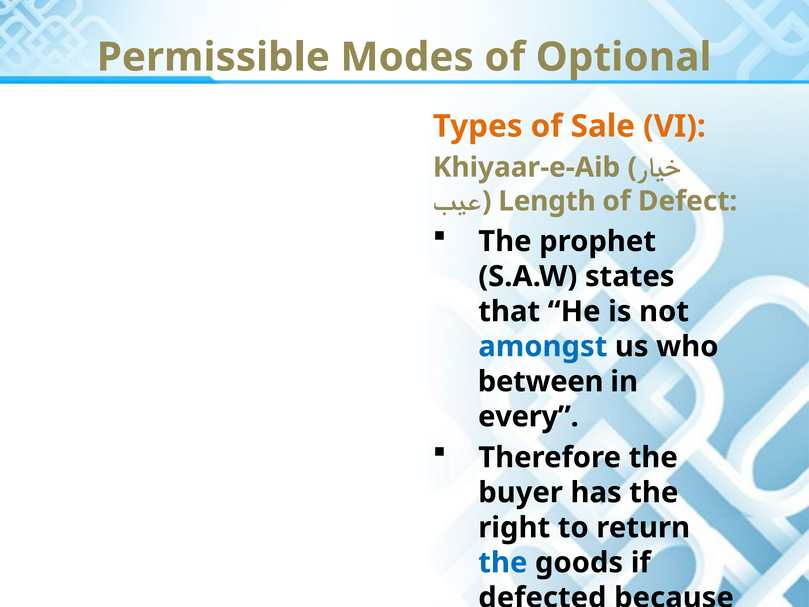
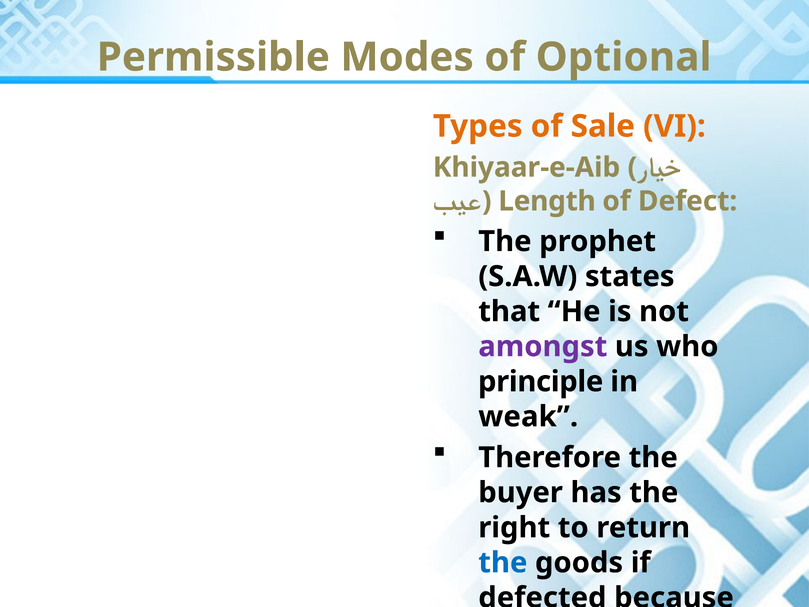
amongst colour: blue -> purple (543, 346)
between: between -> principle (541, 381)
every: every -> weak (528, 416)
